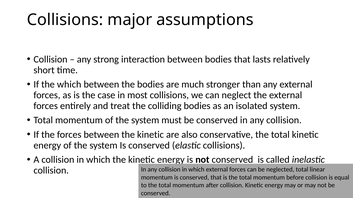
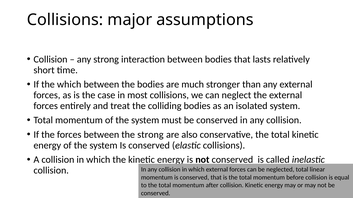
between the kinetic: kinetic -> strong (150, 135)
